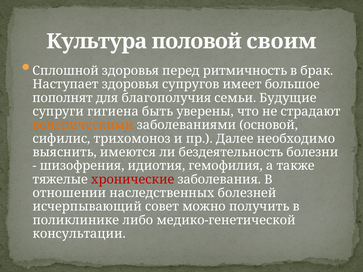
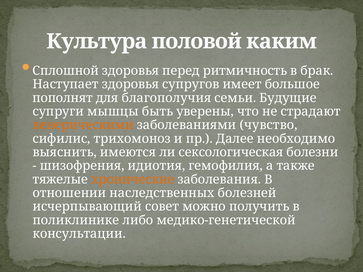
своим: своим -> каким (282, 41)
гигиена: гигиена -> мышцы (113, 112)
основой: основой -> чувство (269, 125)
бездеятельность: бездеятельность -> сексологическая (231, 152)
хронические colour: red -> orange (133, 180)
